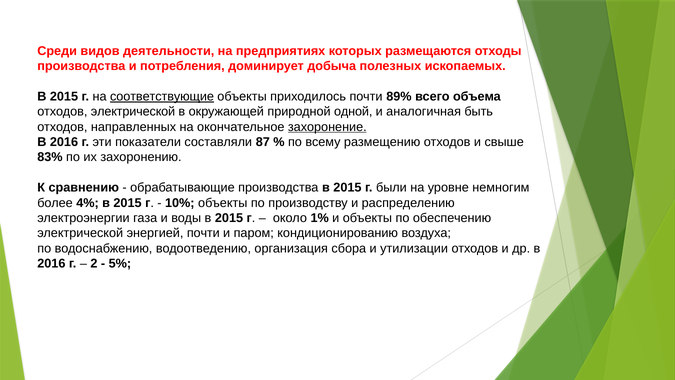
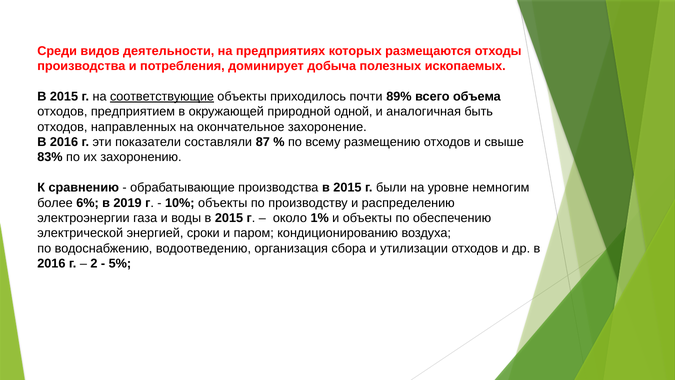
отходов электрической: электрической -> предприятием (133, 112)
захоронение underline: present -> none (327, 127)
4%: 4% -> 6% (88, 203)
2015: 2015 -> 2019 (128, 203)
энергией почти: почти -> сроки (203, 233)
